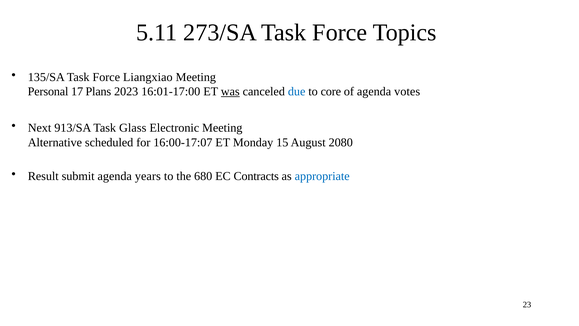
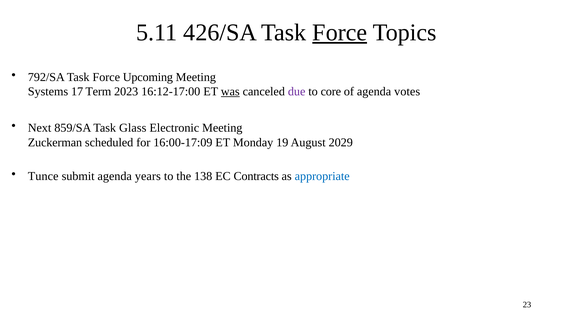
273/SA: 273/SA -> 426/SA (220, 32)
Force underline: none -> present (340, 32)
135/SA: 135/SA -> 792/SA (46, 77)
Liangxiao: Liangxiao -> Upcoming (148, 77)
Personal: Personal -> Systems (48, 92)
Plans: Plans -> Term (98, 92)
16:01-17:00: 16:01-17:00 -> 16:12-17:00 (171, 92)
due colour: blue -> purple (297, 92)
913/SA: 913/SA -> 859/SA (73, 128)
Alternative: Alternative -> Zuckerman (55, 142)
16:00-17:07: 16:00-17:07 -> 16:00-17:09 (183, 142)
15: 15 -> 19 (282, 142)
2080: 2080 -> 2029 (341, 142)
Result: Result -> Tunce (43, 176)
680: 680 -> 138 (203, 176)
